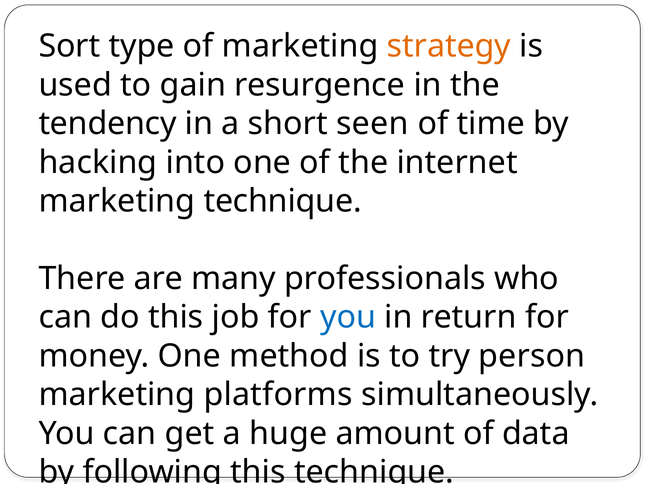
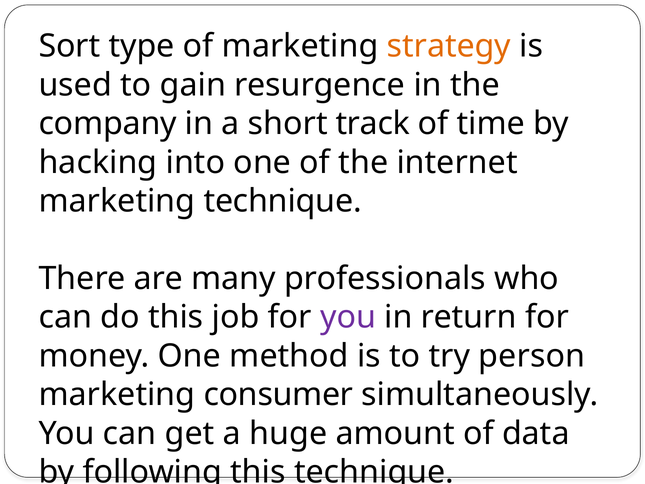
tendency: tendency -> company (108, 124)
seen: seen -> track (373, 124)
you colour: blue -> purple (348, 317)
platforms: platforms -> consumer (278, 395)
